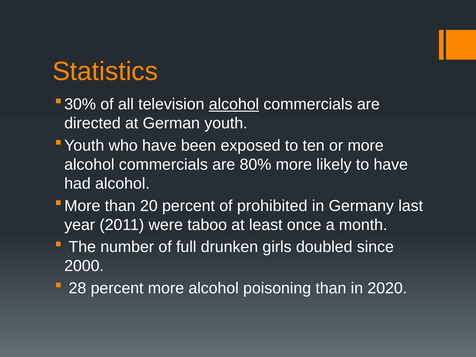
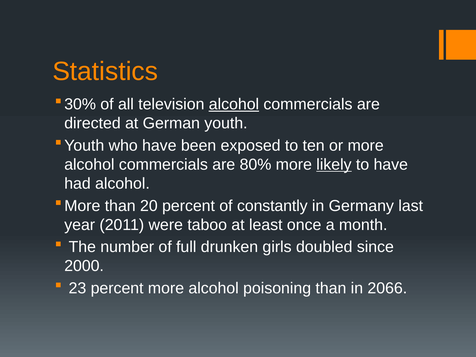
likely underline: none -> present (334, 165)
prohibited: prohibited -> constantly (272, 206)
28: 28 -> 23 (77, 288)
2020: 2020 -> 2066 (387, 288)
